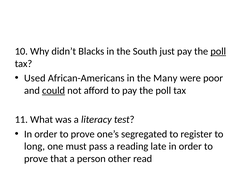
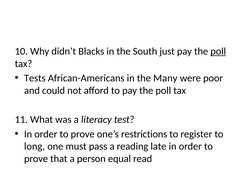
Used: Used -> Tests (35, 78)
could underline: present -> none (54, 91)
segregated: segregated -> restrictions (144, 134)
other: other -> equal (119, 159)
